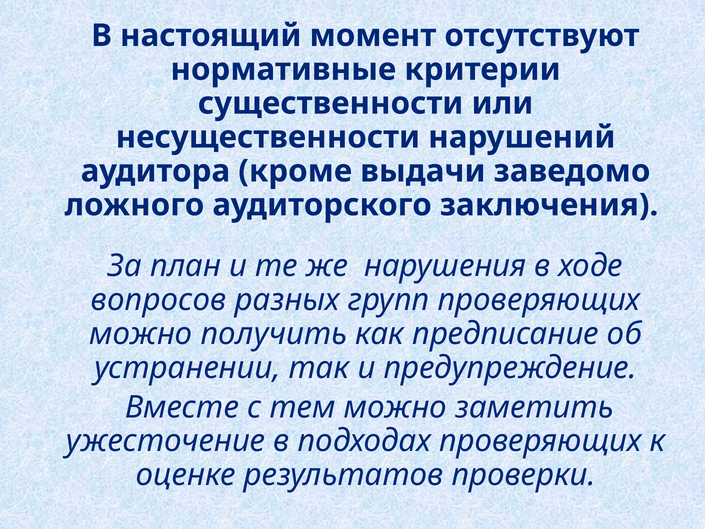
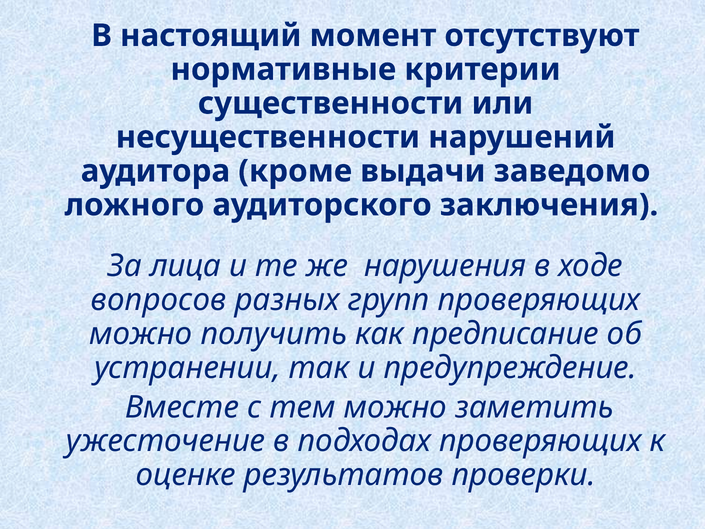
план: план -> лица (186, 266)
